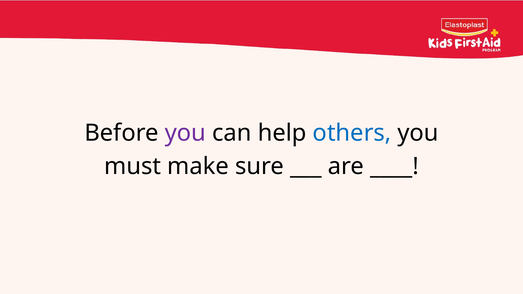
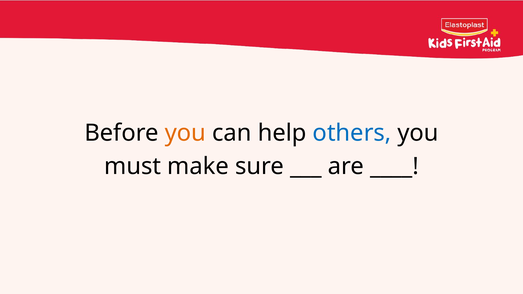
you colour: purple -> orange (185, 133)
